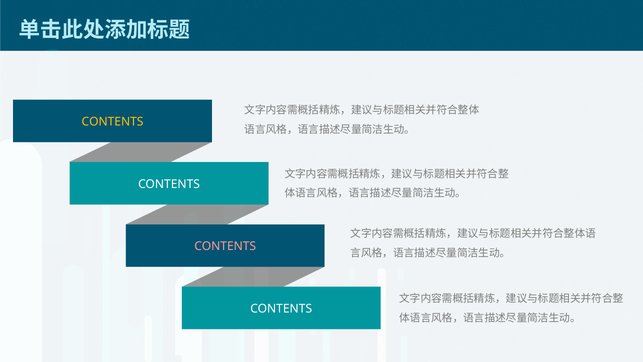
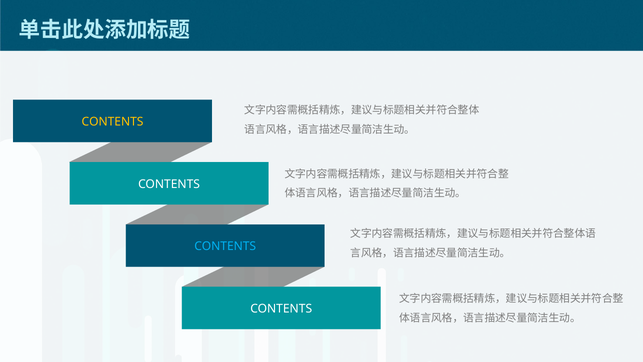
CONTENTS colour: pink -> light blue (225, 246)
